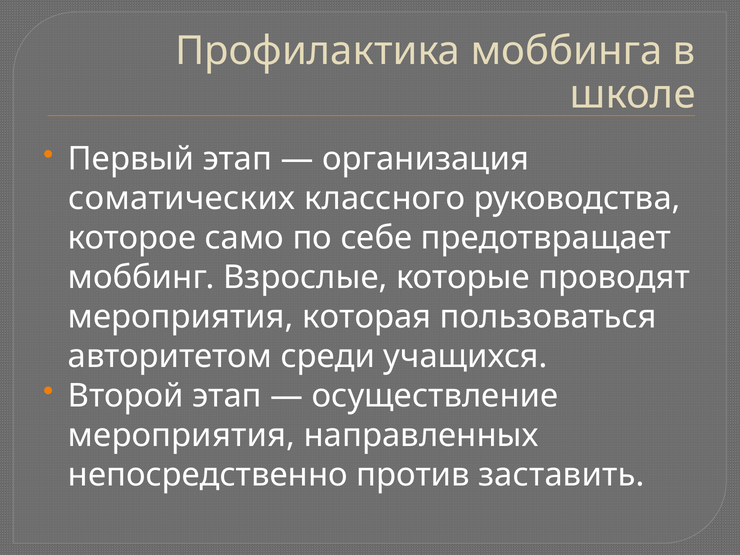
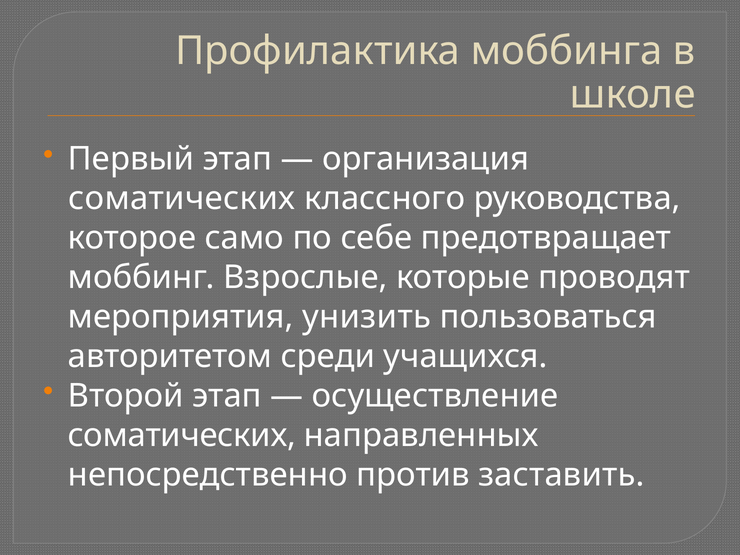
которая: которая -> унизить (367, 317)
мероприятия: мероприятия -> соматических (182, 435)
